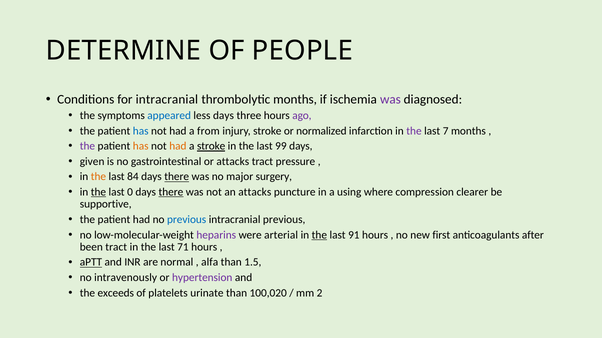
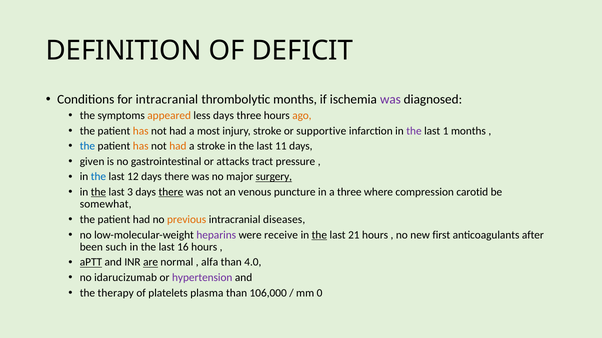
DETERMINE: DETERMINE -> DEFINITION (124, 51)
PEOPLE: PEOPLE -> DEFICIT (302, 51)
appeared colour: blue -> orange (169, 116)
ago colour: purple -> orange (302, 116)
has colour: blue -> orange (141, 131)
from: from -> most (209, 131)
normalized: normalized -> supportive (321, 131)
7: 7 -> 1 (446, 131)
the colour: purple -> blue (87, 146)
stroke underline: present -> none (211, 146)
99: 99 -> 11 (281, 146)
the colour: orange -> blue (98, 177)
84: 84 -> 12 (133, 177)
there underline: present -> none (177, 177)
surgery underline: none -> present (274, 177)
0: 0 -> 3 (130, 192)
an attacks: attacks -> venous (255, 192)
a using: using -> three (349, 192)
clearer: clearer -> carotid (472, 192)
supportive: supportive -> somewhat (106, 205)
previous colour: blue -> orange (187, 220)
intracranial previous: previous -> diseases (284, 220)
arterial: arterial -> receive (281, 235)
91: 91 -> 21 (354, 235)
been tract: tract -> such (116, 247)
71: 71 -> 16 (183, 247)
are underline: none -> present (151, 263)
1.5: 1.5 -> 4.0 (253, 263)
intravenously: intravenously -> idarucizumab (126, 278)
exceeds: exceeds -> therapy (116, 293)
urinate: urinate -> plasma (207, 293)
100,020: 100,020 -> 106,000 (268, 293)
2: 2 -> 0 (320, 293)
